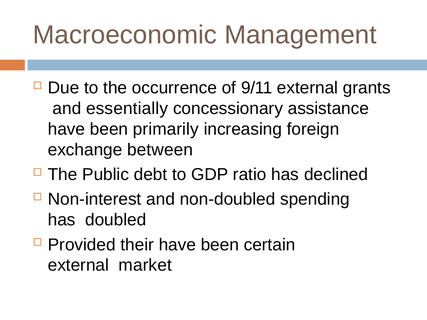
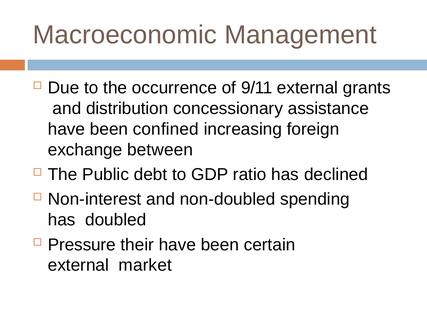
essentially: essentially -> distribution (127, 109)
primarily: primarily -> confined (166, 129)
Provided: Provided -> Pressure (82, 245)
